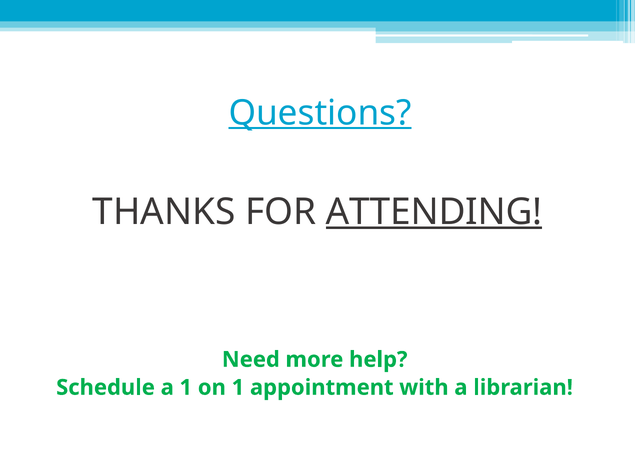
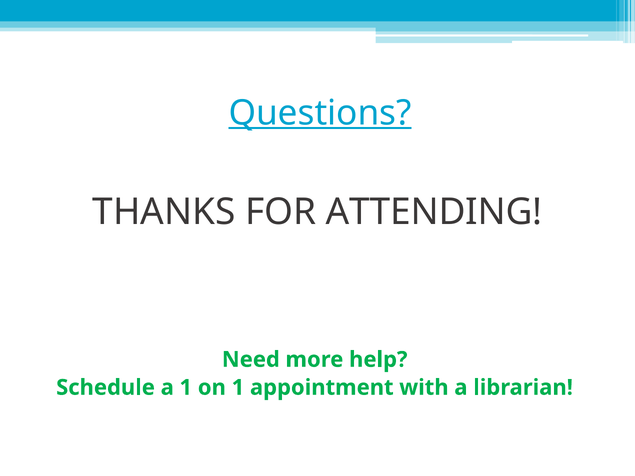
ATTENDING underline: present -> none (434, 212)
